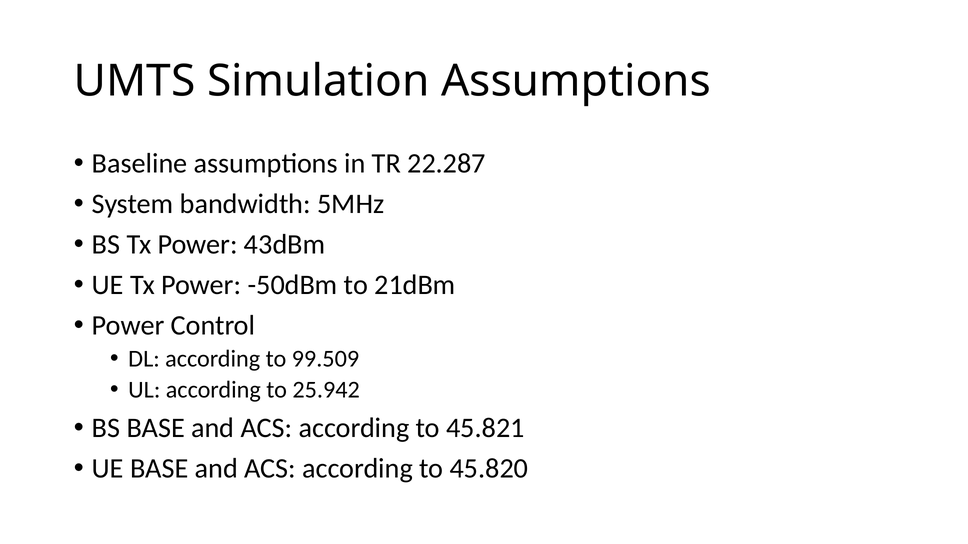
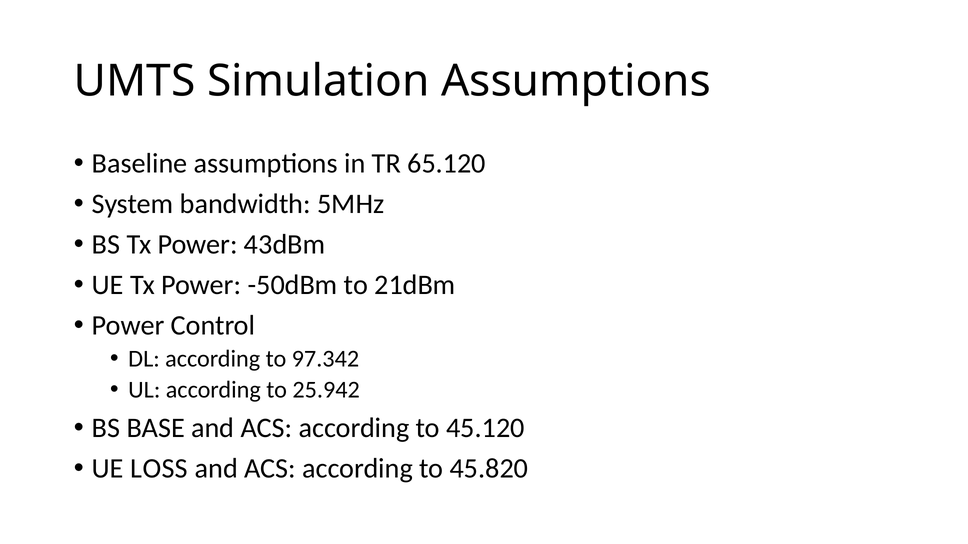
22.287: 22.287 -> 65.120 (446, 164)
99.509: 99.509 -> 97.342 (325, 359)
45.821: 45.821 -> 45.120 (485, 429)
UE BASE: BASE -> LOSS (159, 469)
